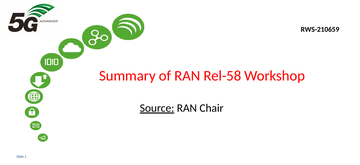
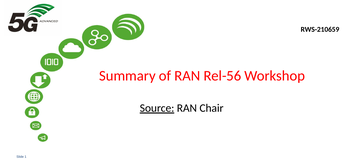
Rel-58: Rel-58 -> Rel-56 (222, 76)
